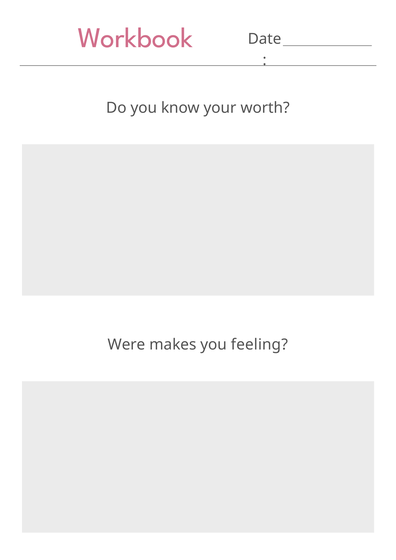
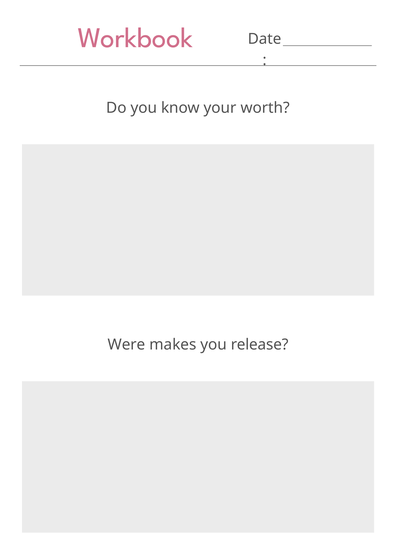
feeling: feeling -> release (260, 345)
